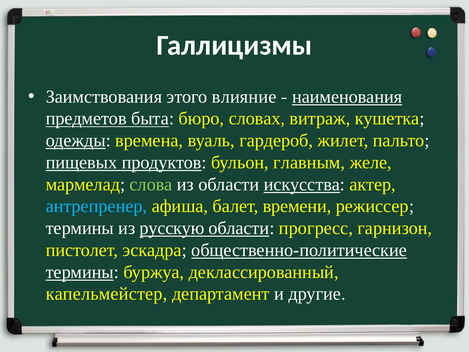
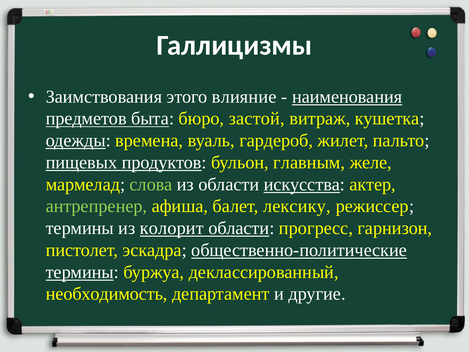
словах: словах -> застой (257, 119)
антрепренер colour: light blue -> light green (96, 206)
времени: времени -> лексику (297, 206)
русскую: русскую -> колорит (172, 228)
капельмейстер: капельмейстер -> необходимость (107, 294)
